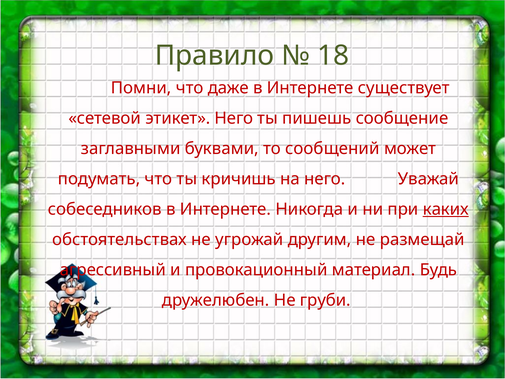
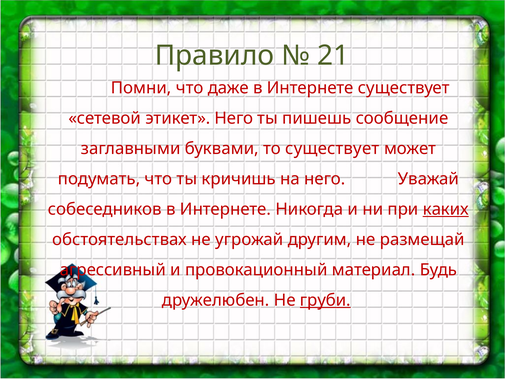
18: 18 -> 21 (333, 56)
то сообщений: сообщений -> существует (332, 149)
груби underline: none -> present (325, 300)
